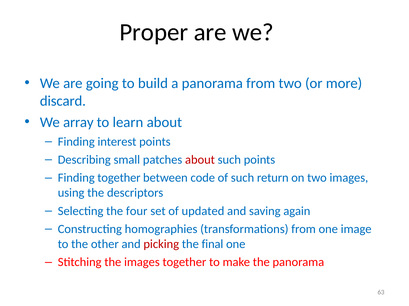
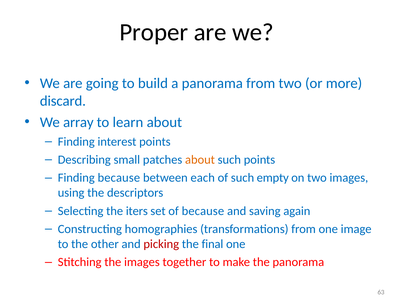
about colour: red -> orange (200, 160)
Finding together: together -> because (119, 178)
code: code -> each (203, 178)
return: return -> empty (273, 178)
four: four -> iters (137, 211)
of updated: updated -> because (203, 211)
